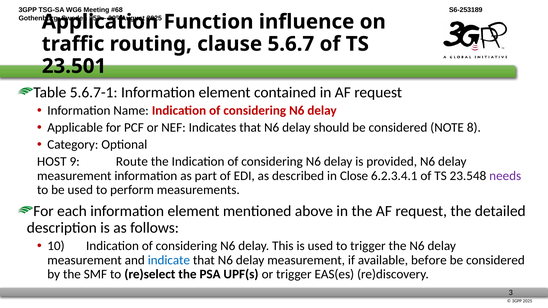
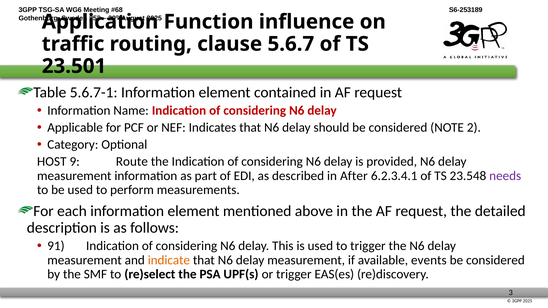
8: 8 -> 2 (474, 128)
Close: Close -> After (354, 176)
10: 10 -> 91 (56, 246)
indicate colour: blue -> orange (169, 260)
before: before -> events (429, 260)
